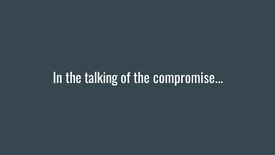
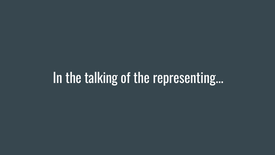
compromise: compromise -> representing (188, 78)
